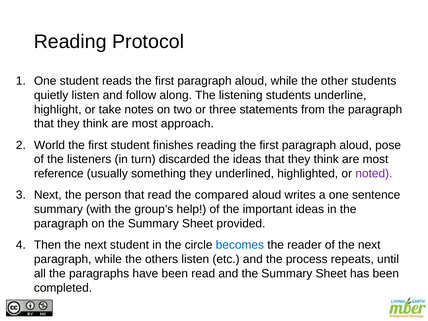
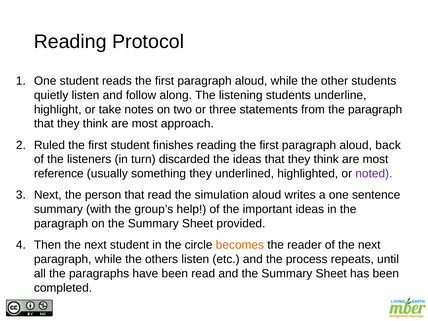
World: World -> Ruled (49, 145)
pose: pose -> back (388, 145)
compared: compared -> simulation (222, 195)
becomes colour: blue -> orange (240, 245)
